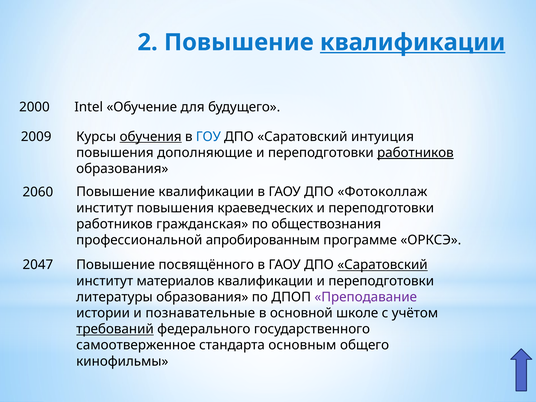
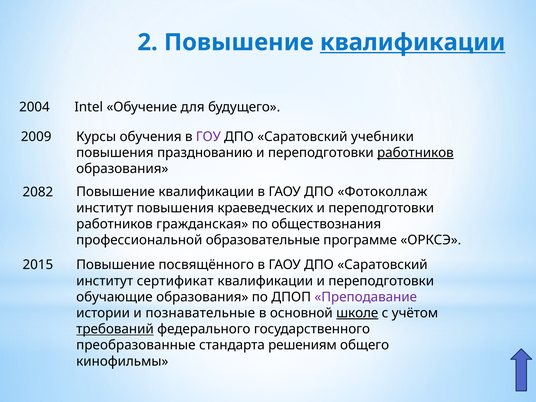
2000: 2000 -> 2004 (34, 107)
обучения underline: present -> none (151, 137)
ГОУ colour: blue -> purple (208, 137)
интуиция: интуиция -> учебники (382, 137)
дополняющие: дополняющие -> празднованию (205, 153)
2060: 2060 -> 2082 (38, 192)
апробированным: апробированным -> образовательные (263, 240)
2047: 2047 -> 2015 (38, 265)
Саратовский underline: present -> none (383, 265)
материалов: материалов -> сертификат (175, 281)
литературы: литературы -> обучающие (114, 297)
школе underline: none -> present (357, 313)
самоотверженное: самоотверженное -> преобразованные (136, 345)
основным: основным -> решениям (302, 345)
